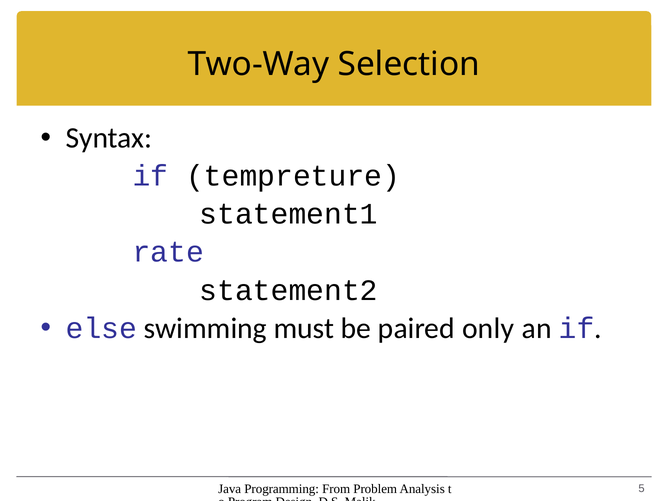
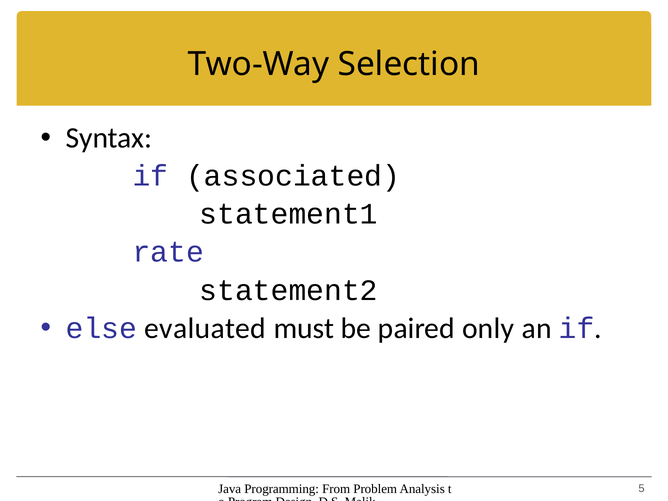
tempreture: tempreture -> associated (293, 176)
swimming: swimming -> evaluated (205, 328)
